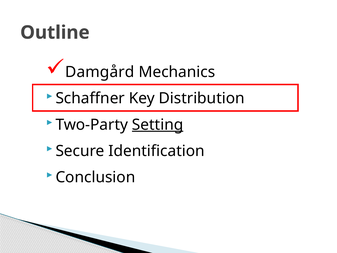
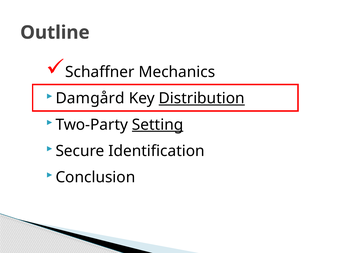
Damgård: Damgård -> Schaffner (100, 72)
Schaffner: Schaffner -> Damgård (90, 98)
Distribution underline: none -> present (202, 98)
